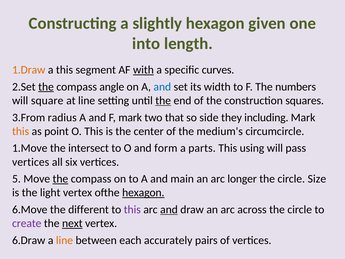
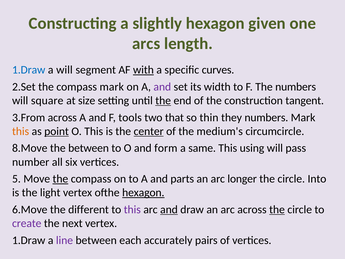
into: into -> arcs (146, 43)
1.Draw colour: orange -> blue (29, 70)
a this: this -> will (64, 70)
the underline: present -> none (46, 87)
compass angle: angle -> mark (112, 87)
and colour: blue -> purple (162, 87)
at line: line -> size (87, 100)
squares: squares -> tangent (305, 100)
3.From radius: radius -> across (62, 117)
F mark: mark -> tools (130, 117)
side: side -> thin (209, 117)
they including: including -> numbers (266, 117)
point underline: none -> present (57, 131)
center underline: none -> present (149, 131)
1.Move: 1.Move -> 8.Move (30, 148)
the intersect: intersect -> between (89, 148)
parts: parts -> same (202, 148)
vertices: vertices -> number (31, 162)
main: main -> parts (182, 179)
Size: Size -> Into (317, 179)
the underline: none -> present (277, 209)
next underline: present -> none (72, 223)
6.Draw: 6.Draw -> 1.Draw (29, 240)
line colour: orange -> purple (65, 240)
